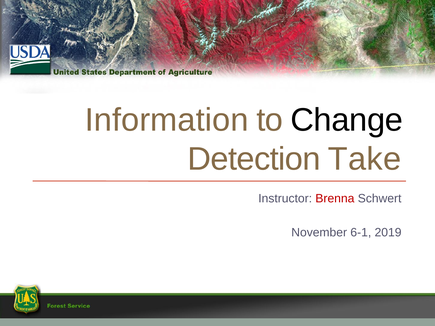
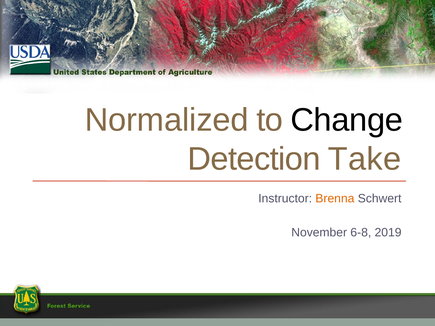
Information: Information -> Normalized (167, 120)
Brenna colour: red -> orange (335, 199)
6-1: 6-1 -> 6-8 (361, 233)
